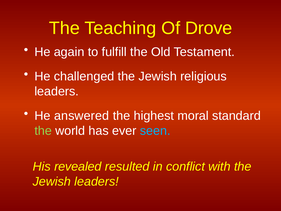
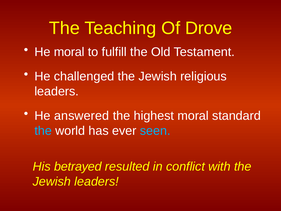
He again: again -> moral (69, 52)
the colour: light green -> light blue (43, 131)
revealed: revealed -> betrayed (78, 166)
